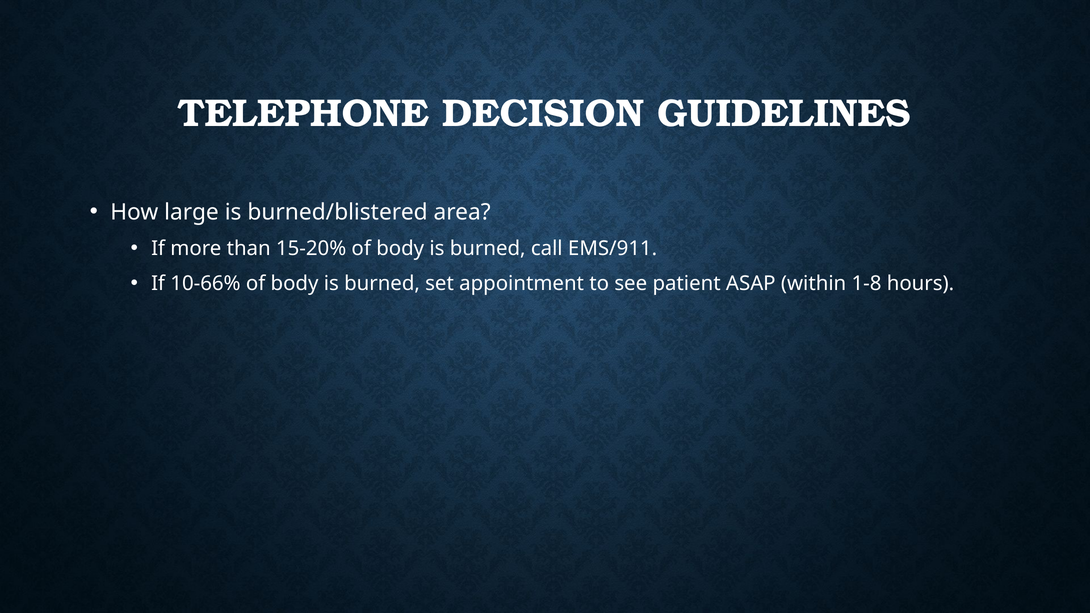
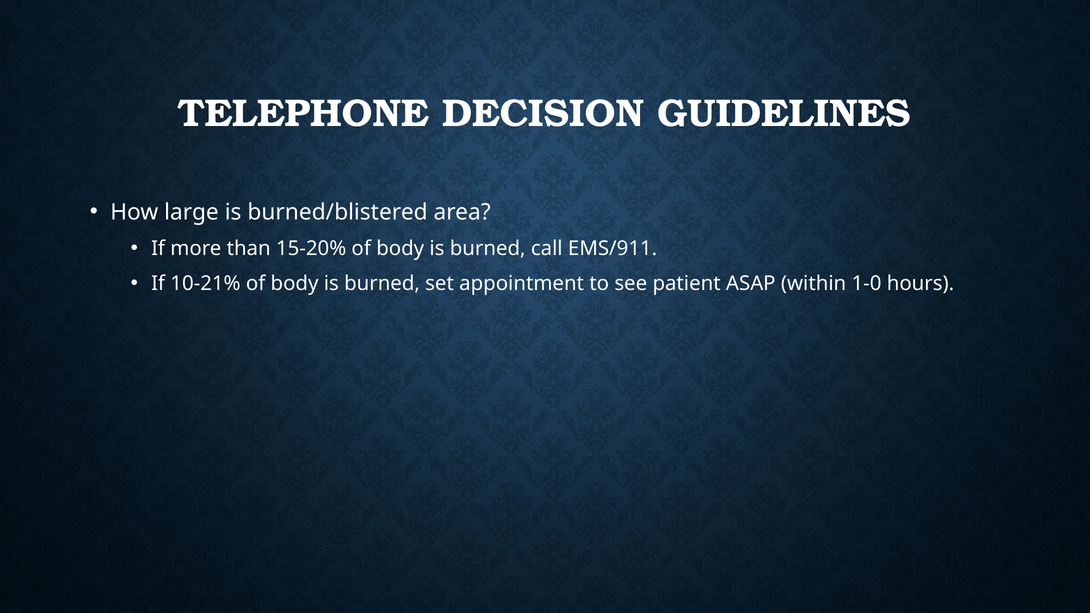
10-66%: 10-66% -> 10-21% (205, 283)
1-8: 1-8 -> 1-0 (867, 283)
